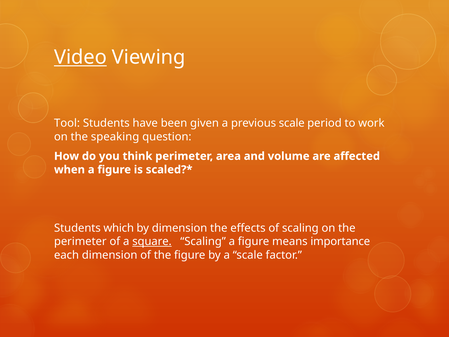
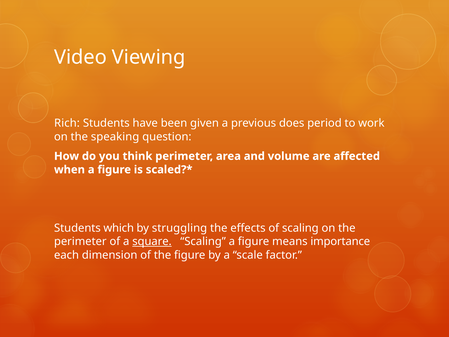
Video underline: present -> none (80, 57)
Tool: Tool -> Rich (67, 123)
previous scale: scale -> does (292, 123)
by dimension: dimension -> struggling (180, 228)
